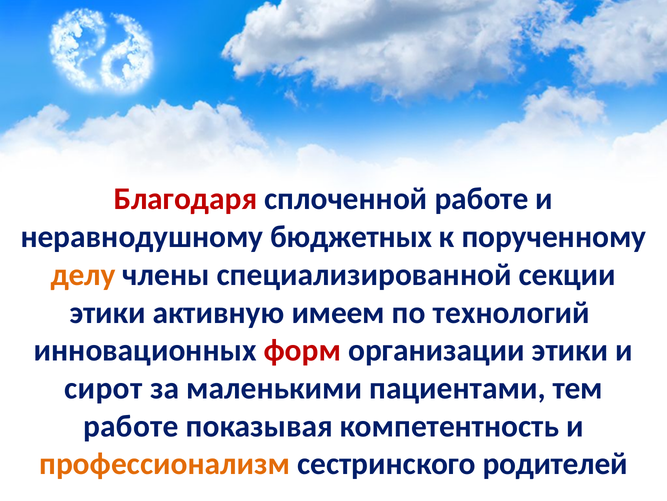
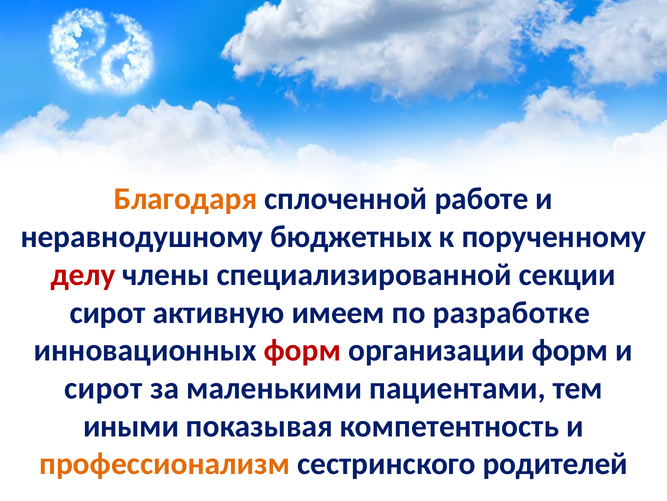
Благодаря colour: red -> orange (185, 199)
делу colour: orange -> red (83, 274)
этики: этики -> сирот (108, 312)
технологий: технологий -> разработке (511, 312)
организации этики: этики -> форм (570, 350)
работе: работе -> иными (131, 425)
